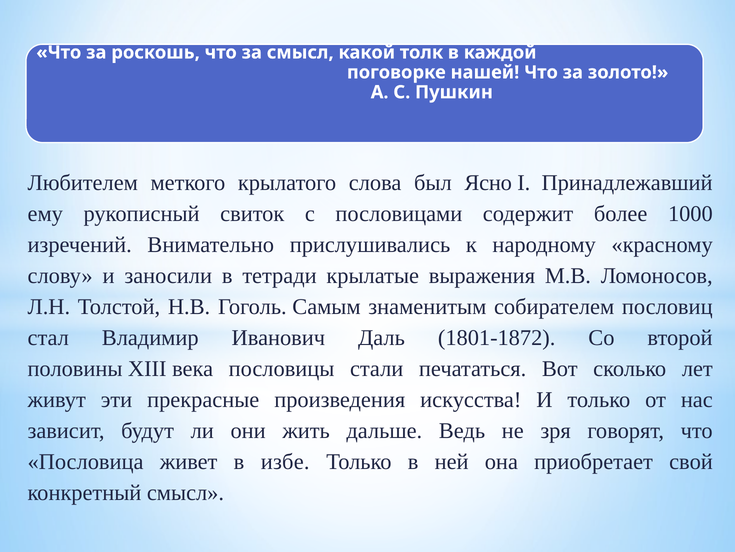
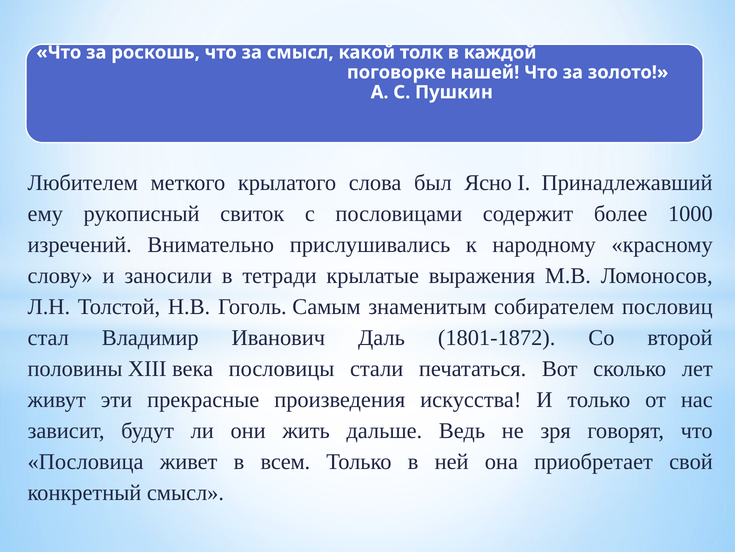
избе: избе -> всем (285, 461)
